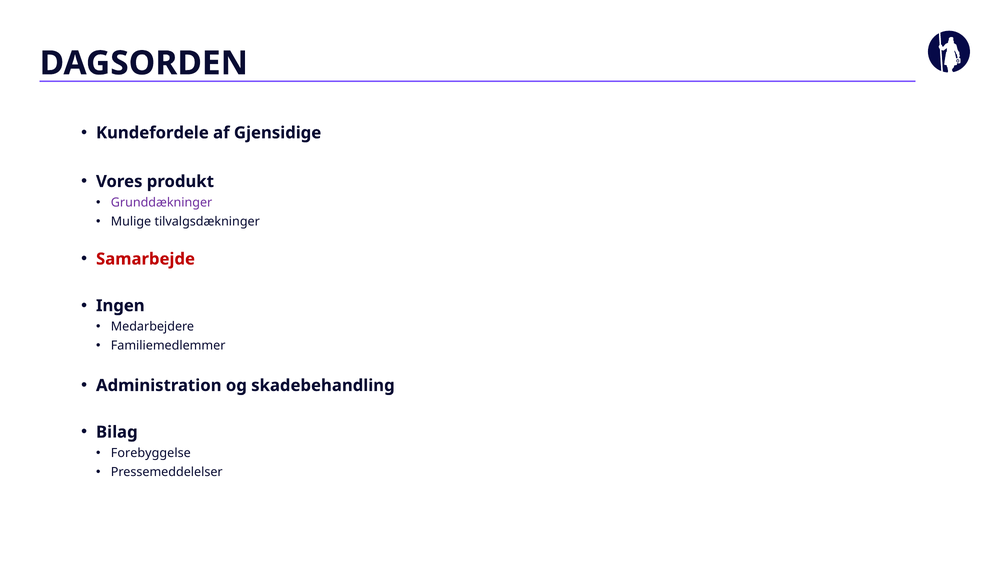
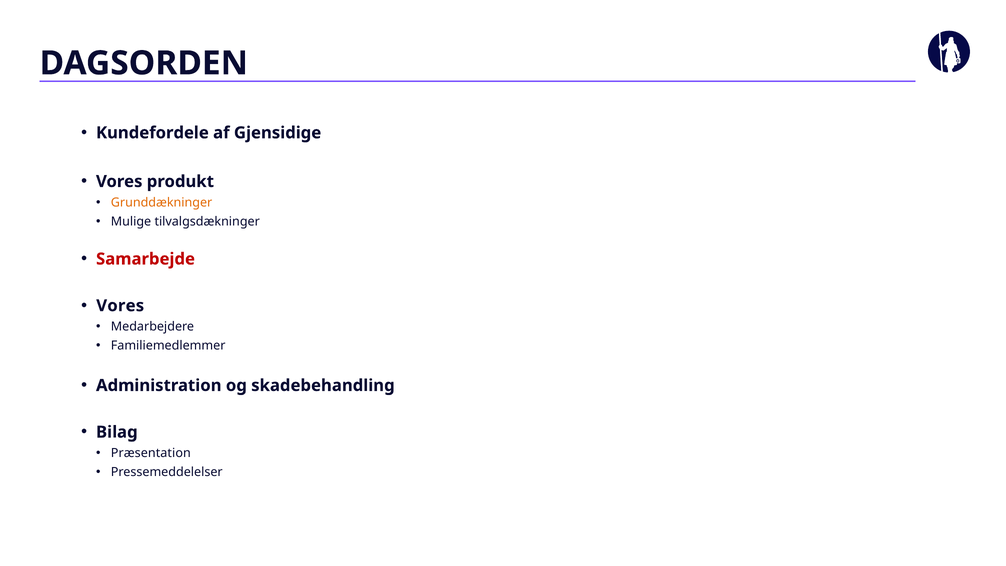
Grunddækninger colour: purple -> orange (162, 203)
Ingen: Ingen -> Vores (120, 306)
Forebyggelse: Forebyggelse -> Præsentation (151, 453)
